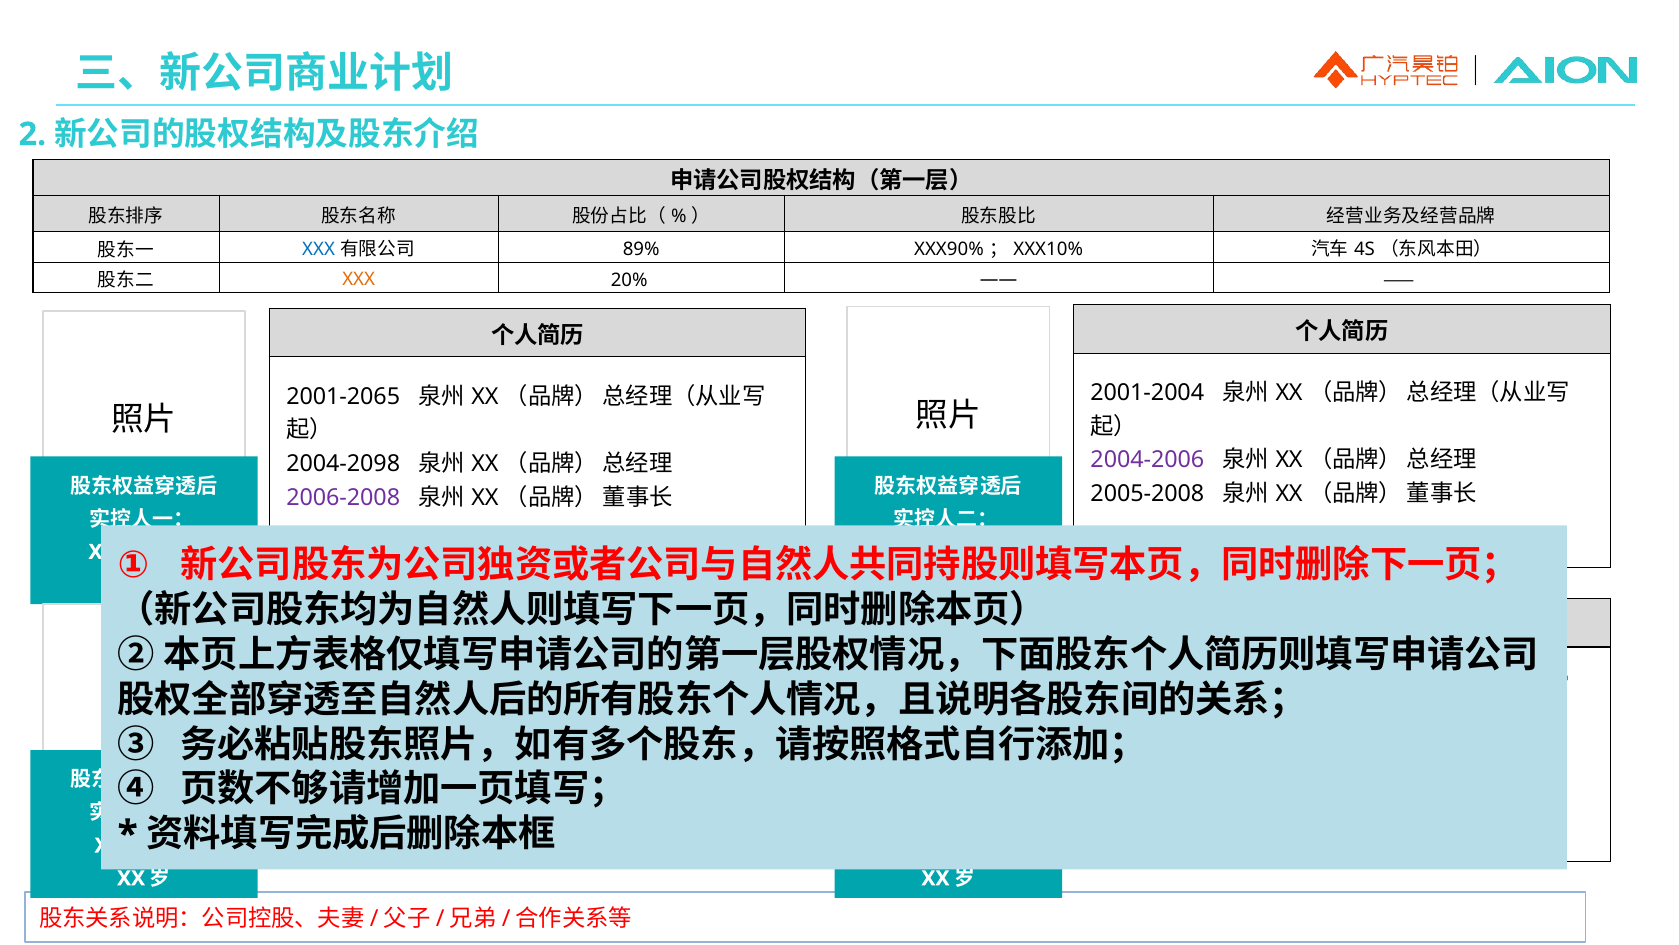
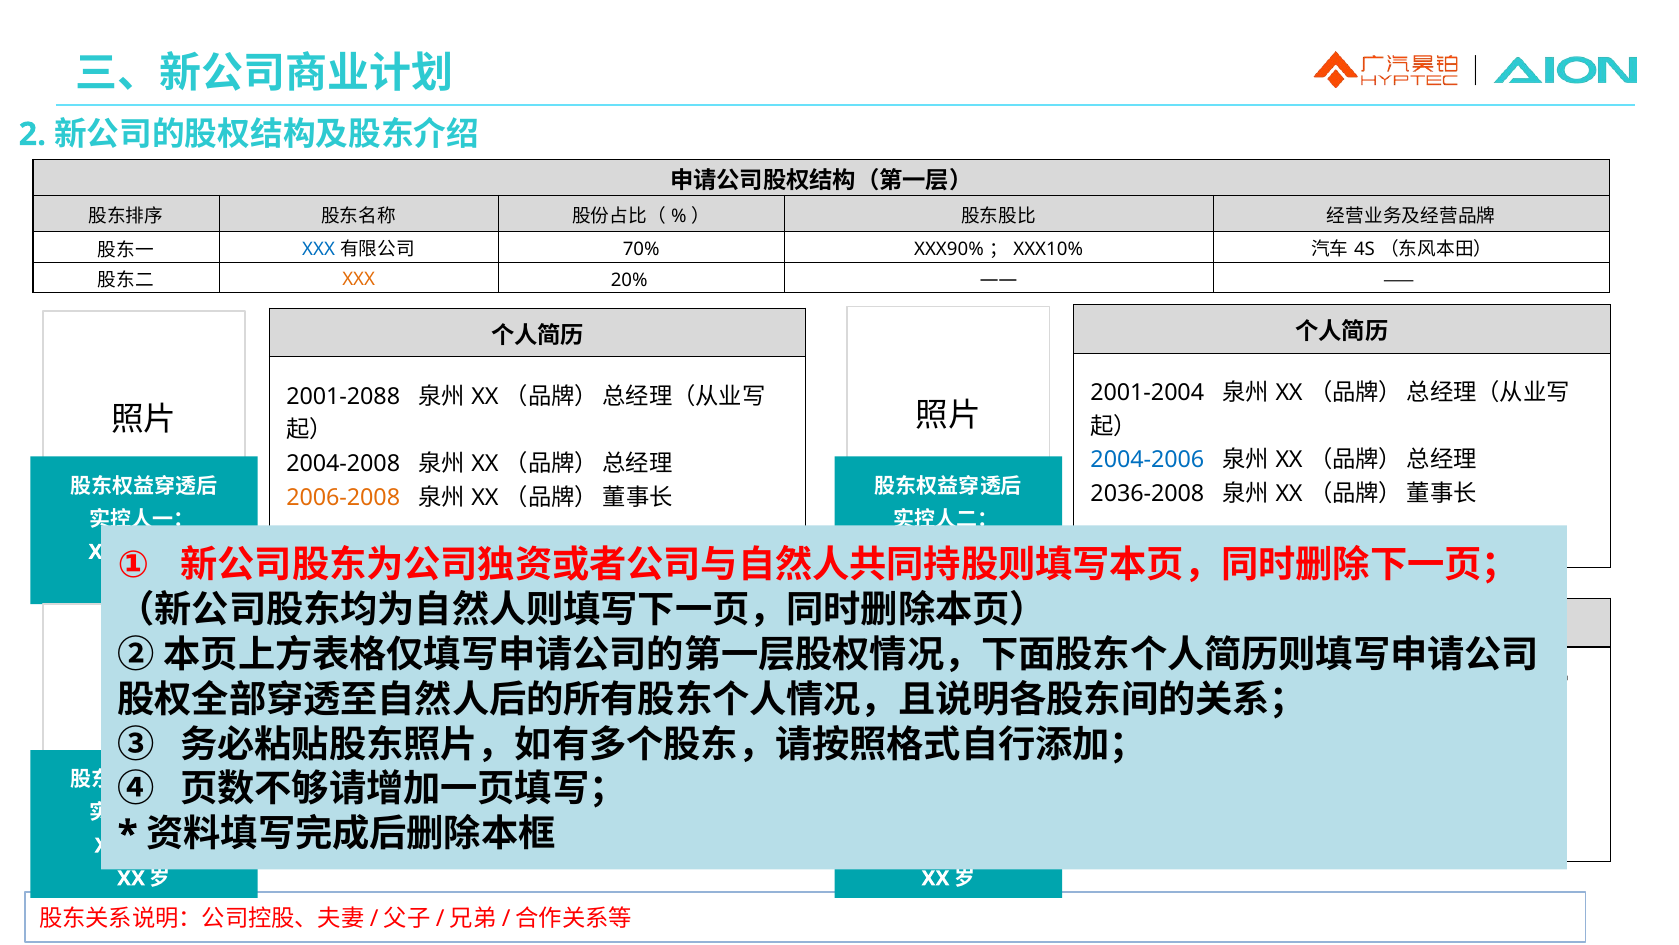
89%: 89% -> 70% (641, 249)
2001-2065: 2001-2065 -> 2001-2088 (343, 396)
2004-2006 colour: purple -> blue (1147, 460)
2004-2098: 2004-2098 -> 2004-2008 (343, 464)
2005-2008: 2005-2008 -> 2036-2008 (1147, 494)
2006-2008 colour: purple -> orange (343, 497)
